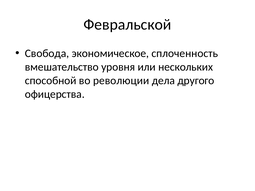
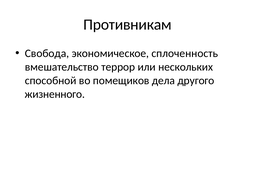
Февральской: Февральской -> Противникам (128, 25)
уровня: уровня -> террор (118, 67)
революции: революции -> помещиков (121, 81)
офицерства: офицерства -> жизненного (55, 94)
